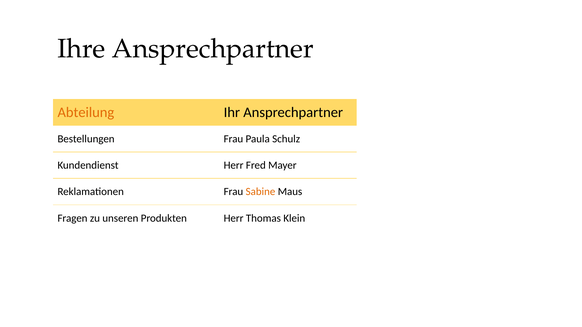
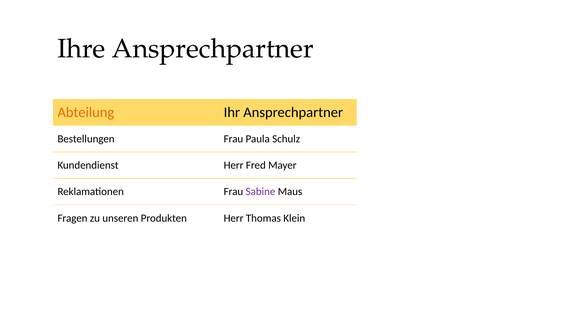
Sabine colour: orange -> purple (260, 192)
